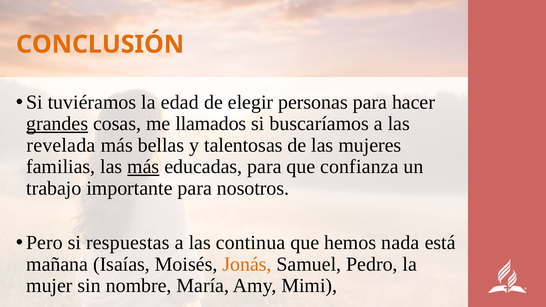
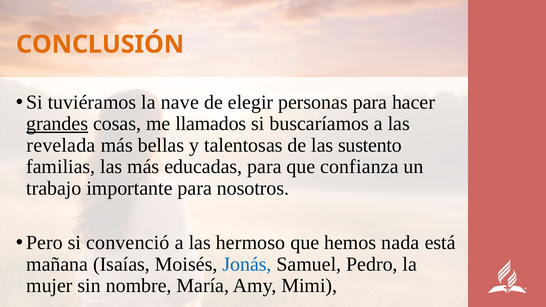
edad: edad -> nave (180, 102)
mujeres: mujeres -> sustento (370, 145)
más underline: present -> none (143, 167)
respuestas: respuestas -> convenció (128, 243)
continua: continua -> hermoso (251, 243)
Jonás colour: orange -> blue (247, 264)
